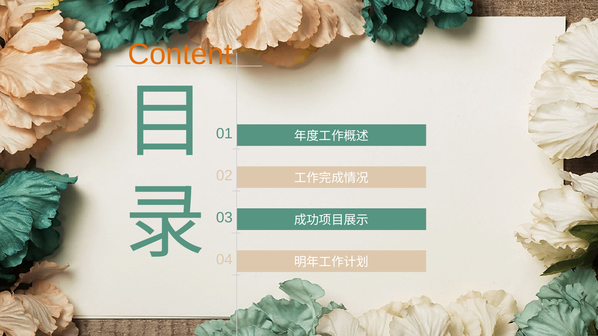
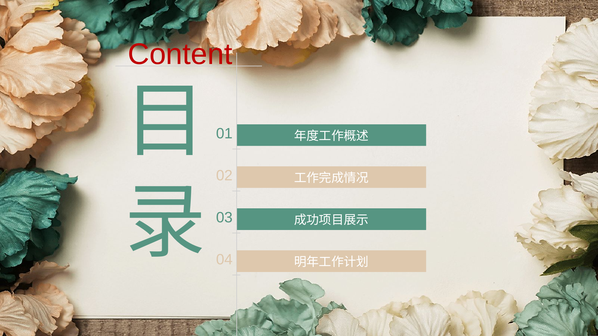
Content colour: orange -> red (180, 54)
